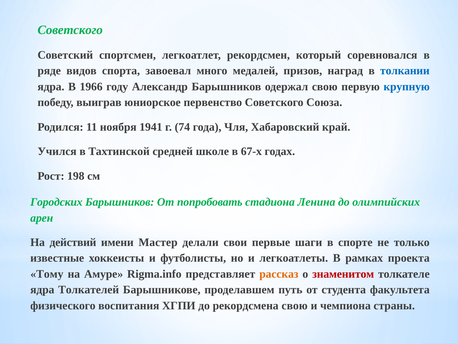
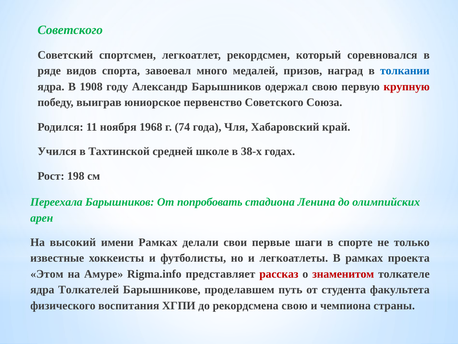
1966: 1966 -> 1908 (91, 86)
крупную colour: blue -> red (407, 86)
1941: 1941 -> 1968 (151, 127)
67-х: 67-х -> 38-х (251, 151)
Городских: Городских -> Переехала (56, 202)
действий: действий -> высокий (73, 242)
имени Мастер: Мастер -> Рамках (158, 242)
Тому: Тому -> Этом (47, 274)
рассказ colour: orange -> red (279, 274)
